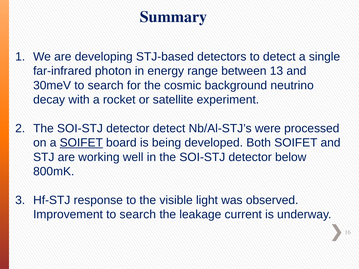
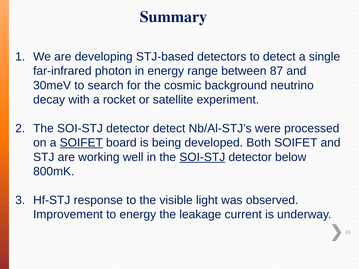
13: 13 -> 87 (276, 71)
SOI-STJ underline: none -> present (202, 157)
Improvement to search: search -> energy (138, 215)
